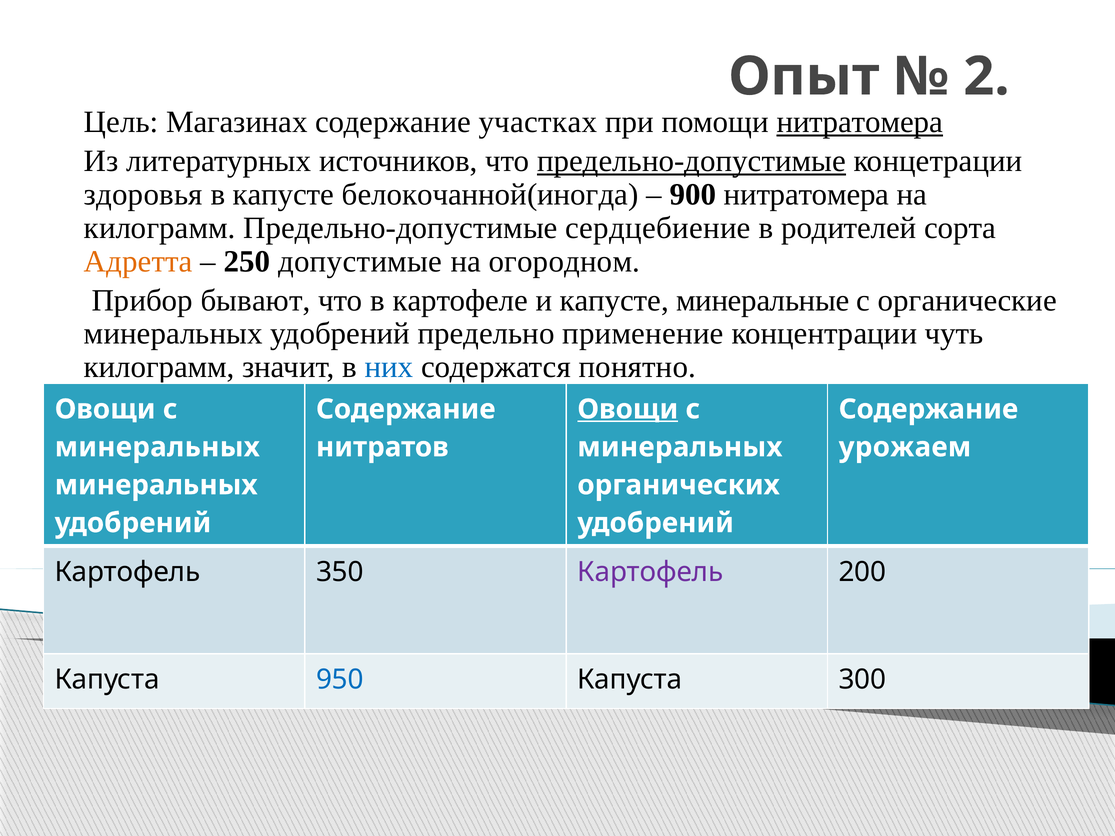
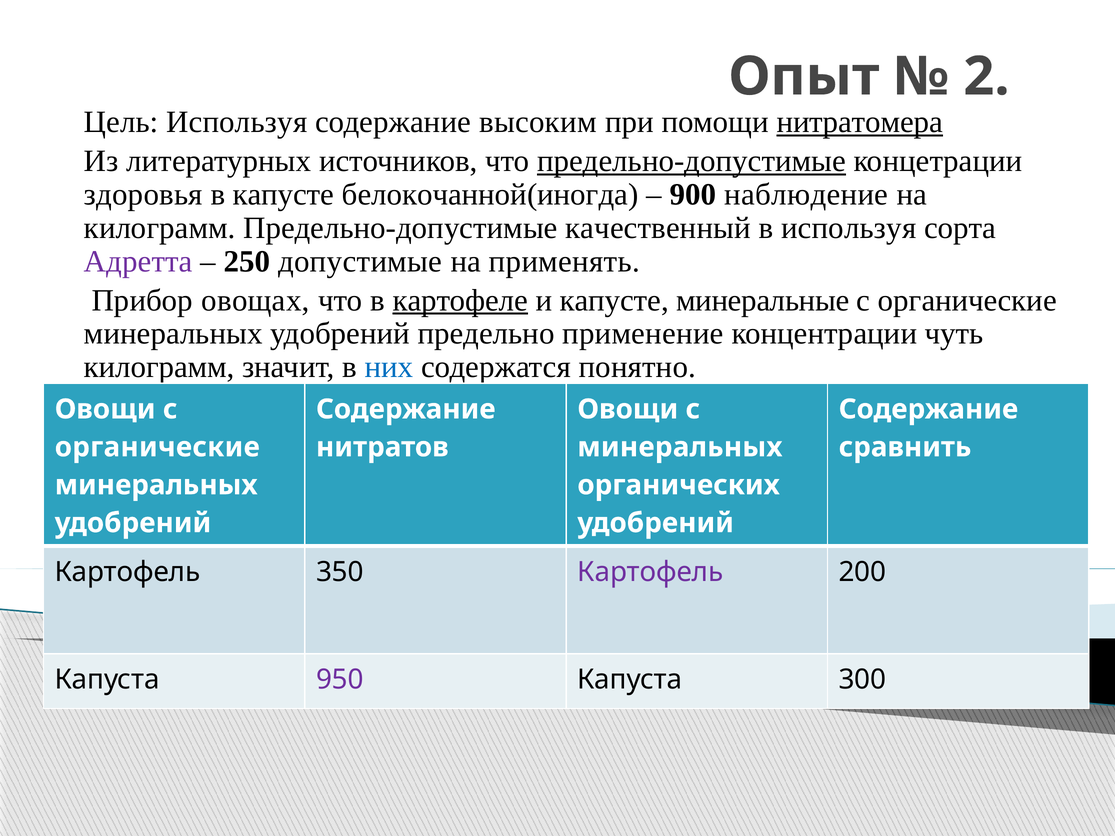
Цель Магазинах: Магазинах -> Используя (237, 122)
участках: участках -> высоким (538, 122)
900 нитратомера: нитратомера -> наблюдение (806, 195)
сердцебиение: сердцебиение -> качественный (658, 228)
в родителей: родителей -> используя (849, 228)
Адретта colour: orange -> purple (138, 261)
огородном: огородном -> применять (564, 261)
бывают: бывают -> овощах (255, 300)
картофеле underline: none -> present (460, 300)
Овощи underline: present -> none (628, 409)
минеральных: минеральных -> органические (157, 447)
урожаем: урожаем -> сравнить (905, 447)
950 colour: blue -> purple (340, 680)
